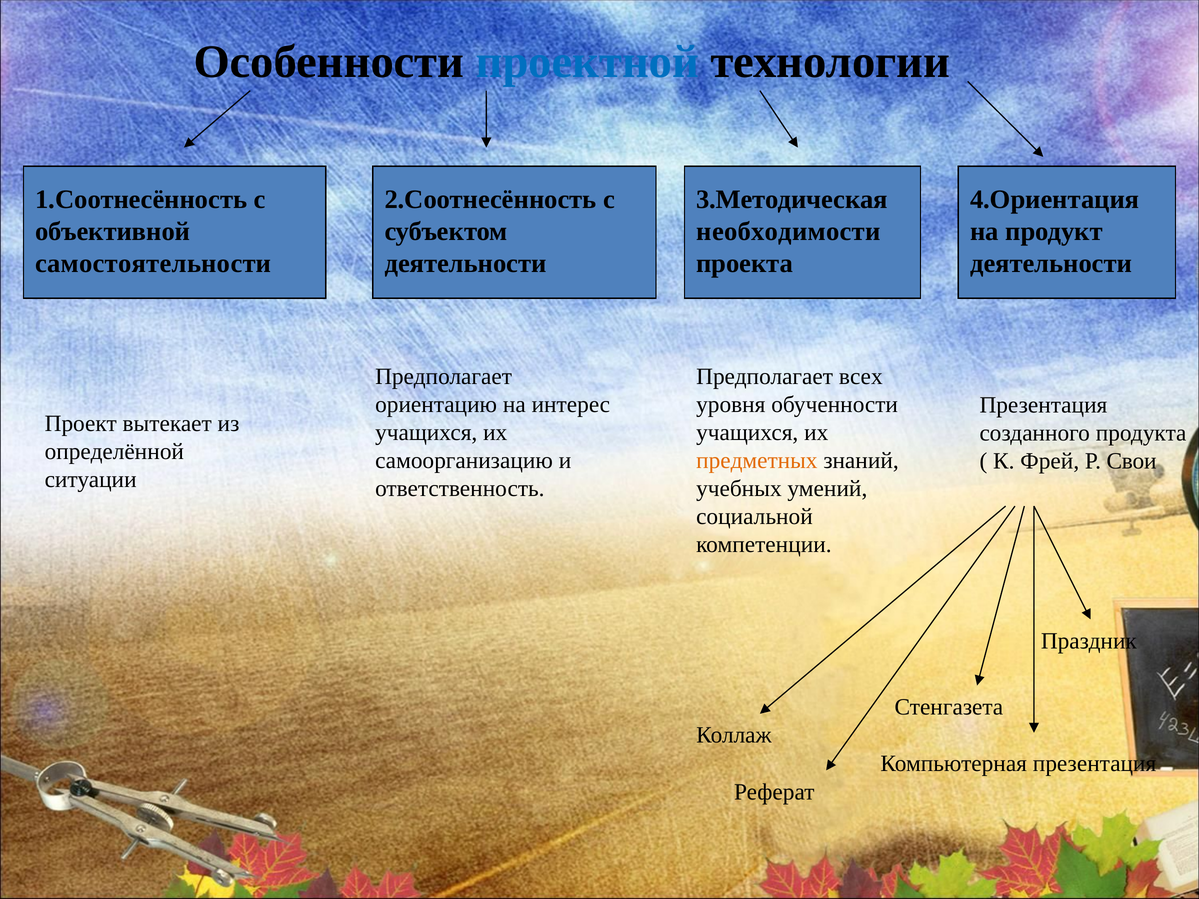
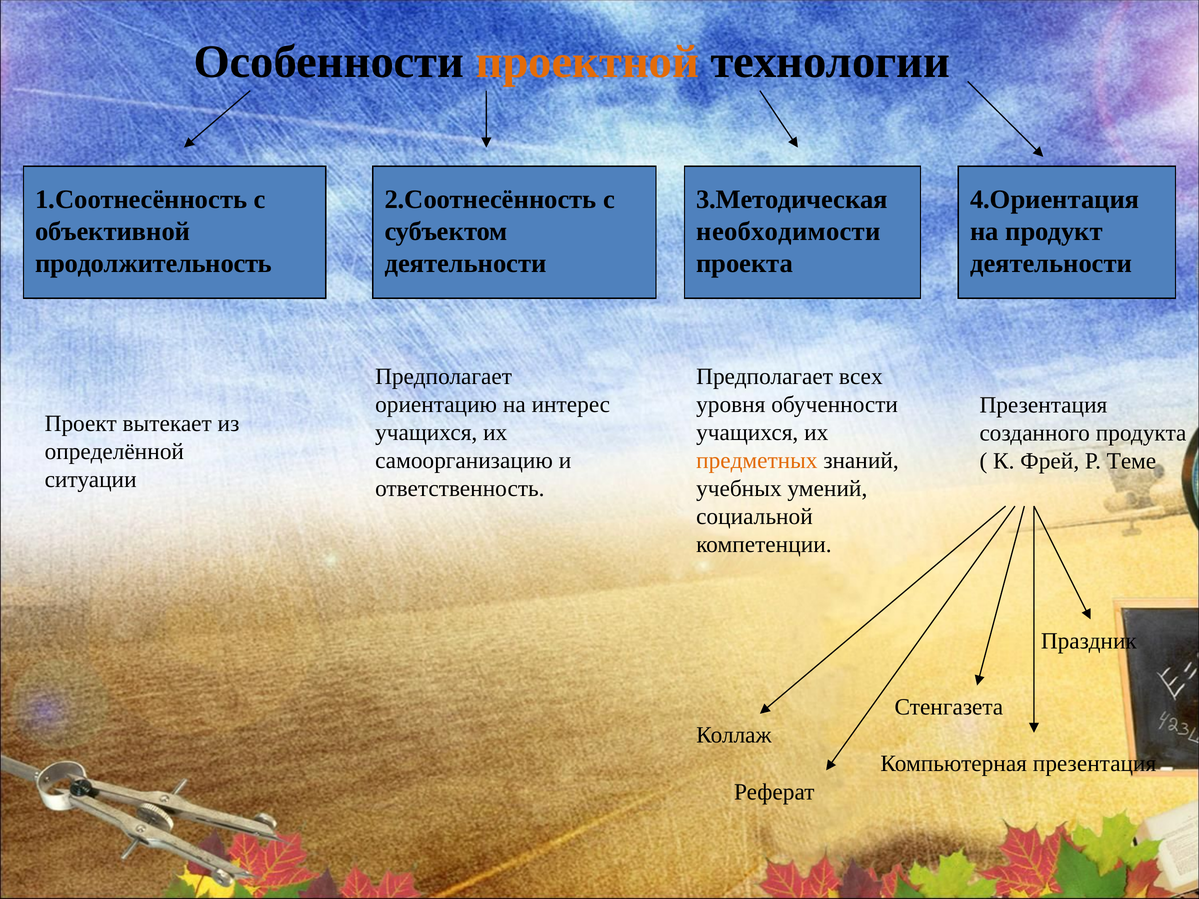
проектной colour: blue -> orange (587, 62)
самостоятельности: самостоятельности -> продолжительность (154, 264)
Свои: Свои -> Теме (1131, 461)
